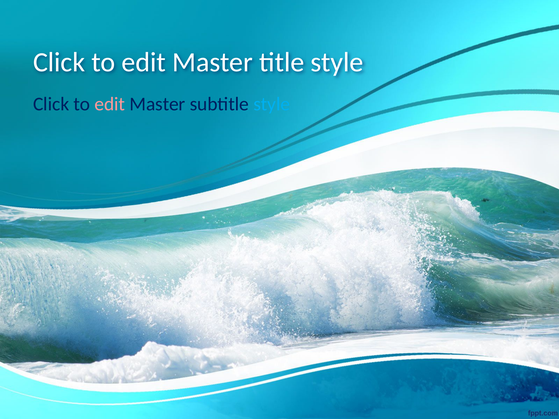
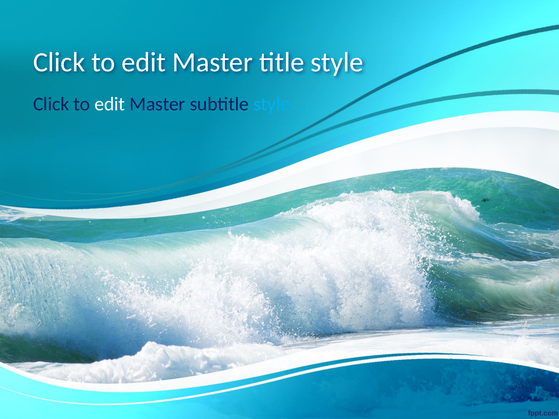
edit colour: pink -> white (110, 104)
